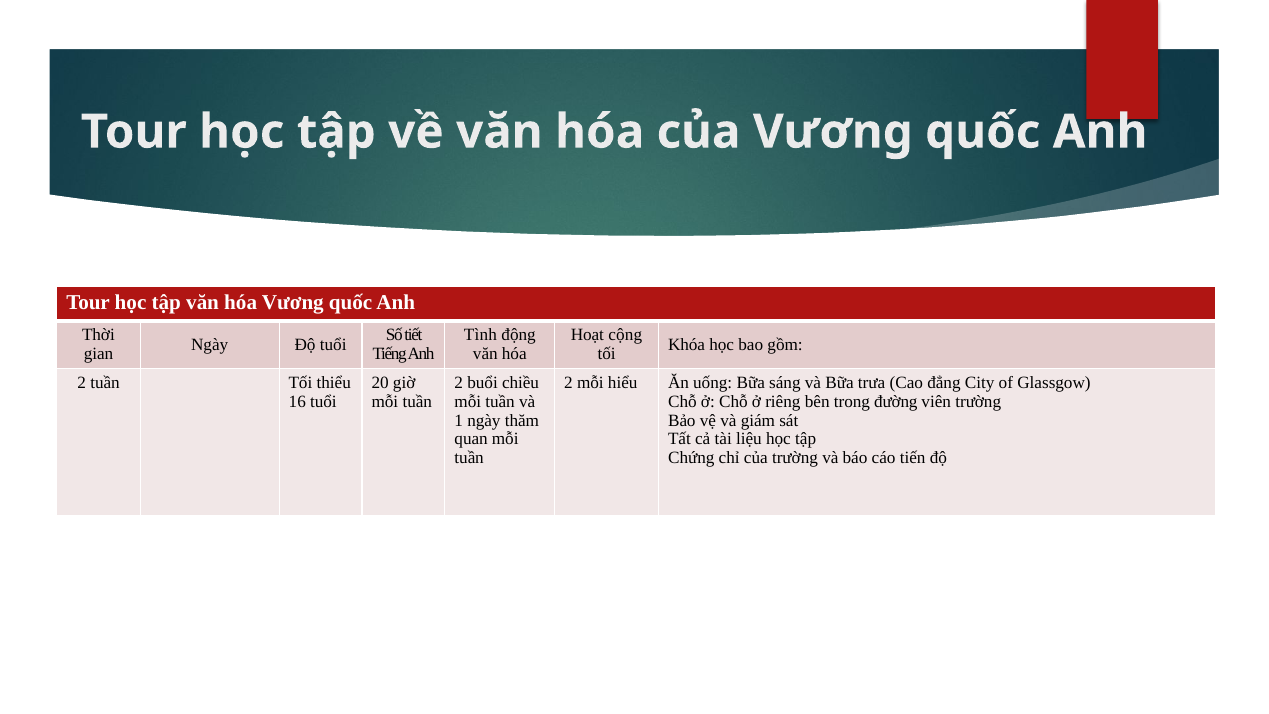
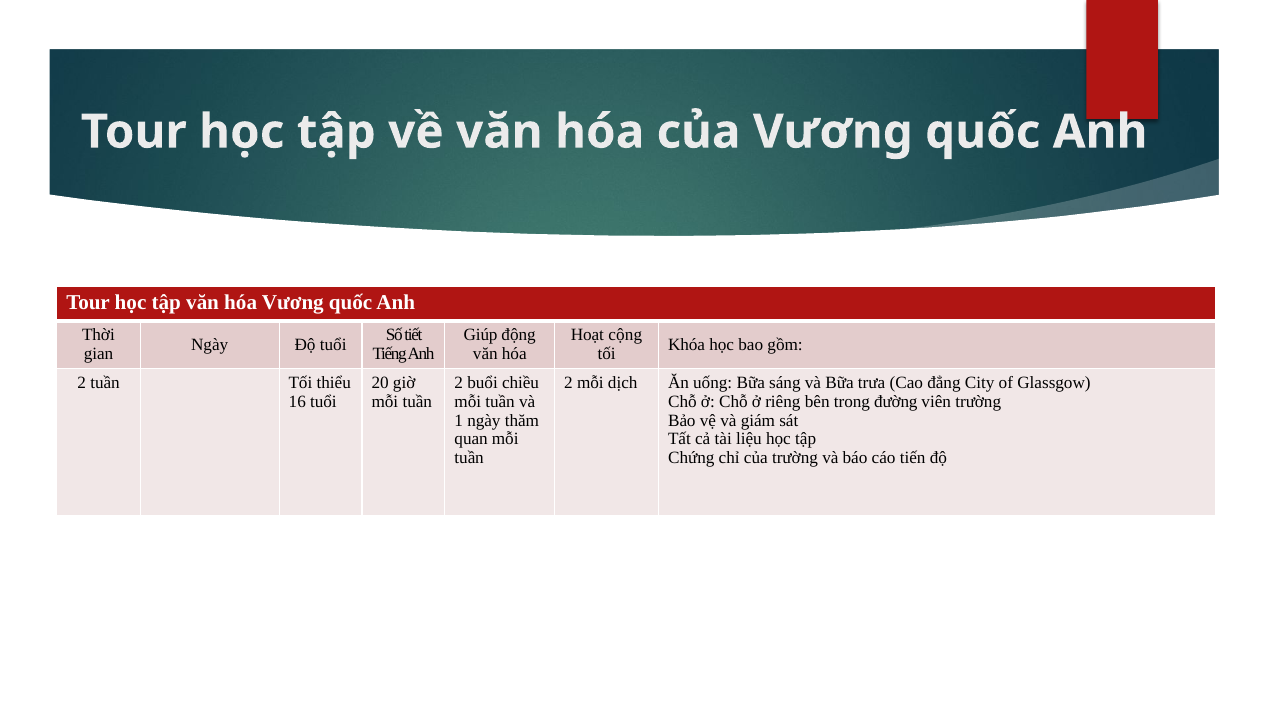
Tình: Tình -> Giúp (481, 335)
hiểu: hiểu -> dịch (623, 382)
